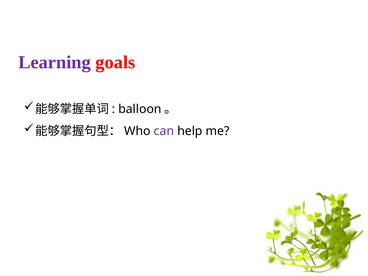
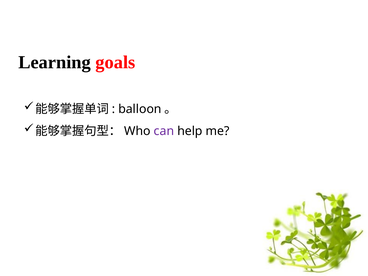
Learning colour: purple -> black (55, 62)
